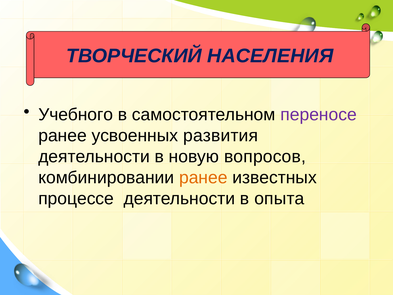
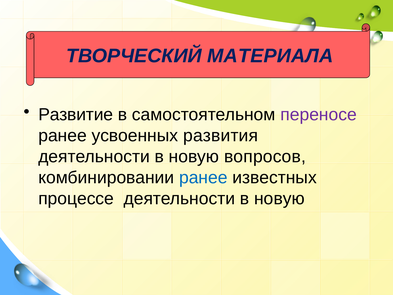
НАСЕЛЕНИЯ: НАСЕЛЕНИЯ -> МАТЕРИАЛА (270, 56)
Учебного: Учебного -> Развитие (76, 115)
ранее colour: orange -> blue (203, 178)
опыта: опыта -> новую (279, 198)
